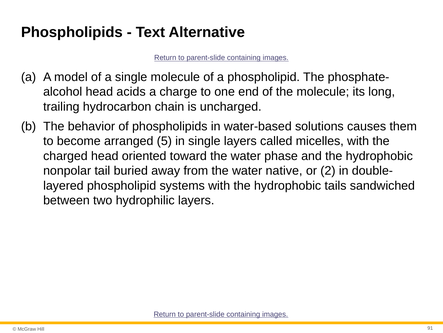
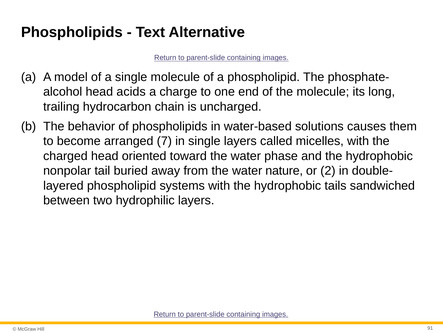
5: 5 -> 7 (164, 141)
native: native -> nature (284, 170)
